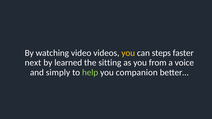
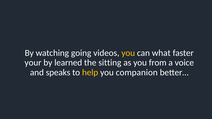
video: video -> going (81, 53)
steps: steps -> what (161, 53)
next: next -> your (33, 63)
simply: simply -> speaks (58, 73)
help colour: light green -> yellow (90, 73)
